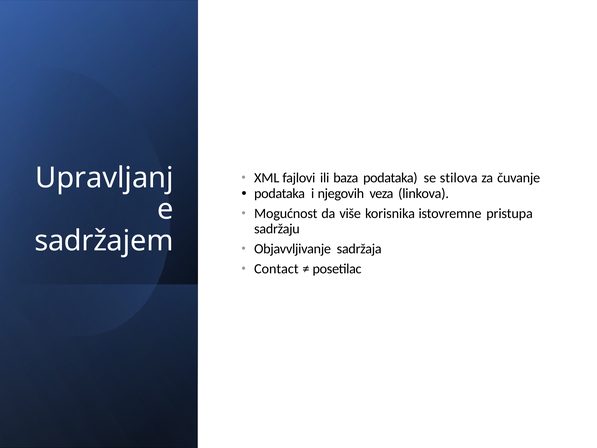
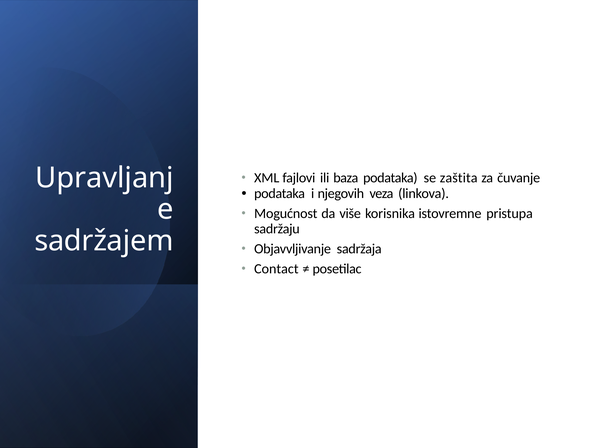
stilova: stilova -> zaštita (459, 178)
